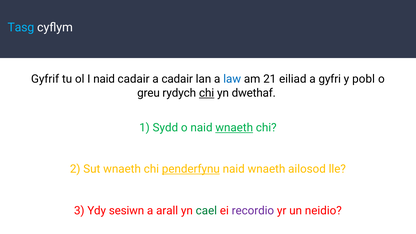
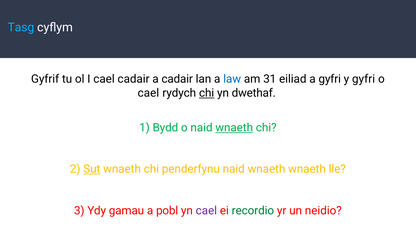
I naid: naid -> cael (104, 79)
21: 21 -> 31 (270, 79)
y pobl: pobl -> gyfri (364, 79)
greu: greu -> cael (148, 93)
Sydd: Sydd -> Bydd (165, 128)
Sut underline: none -> present (92, 169)
penderfynu underline: present -> none (191, 169)
wnaeth ailosod: ailosod -> wnaeth (307, 169)
sesiwn: sesiwn -> gamau (126, 211)
arall: arall -> pobl (167, 211)
cael colour: green -> purple (206, 211)
recordio colour: purple -> green (253, 211)
